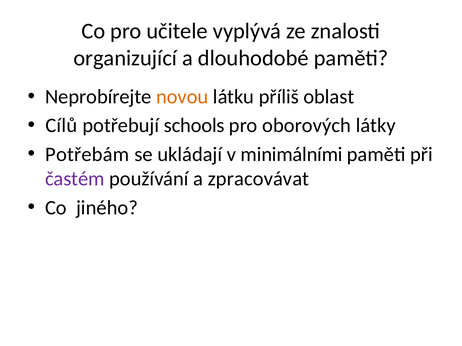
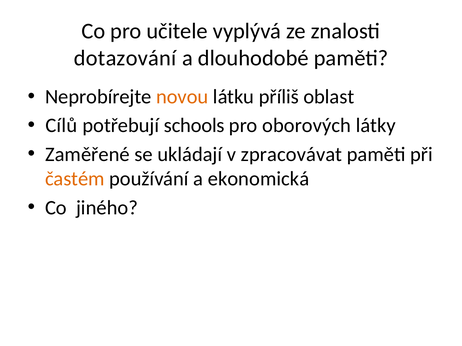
organizující: organizující -> dotazování (125, 58)
Potřebám: Potřebám -> Zaměřené (87, 154)
minimálními: minimálními -> zpracovávat (292, 154)
častém colour: purple -> orange (75, 179)
zpracovávat: zpracovávat -> ekonomická (258, 179)
